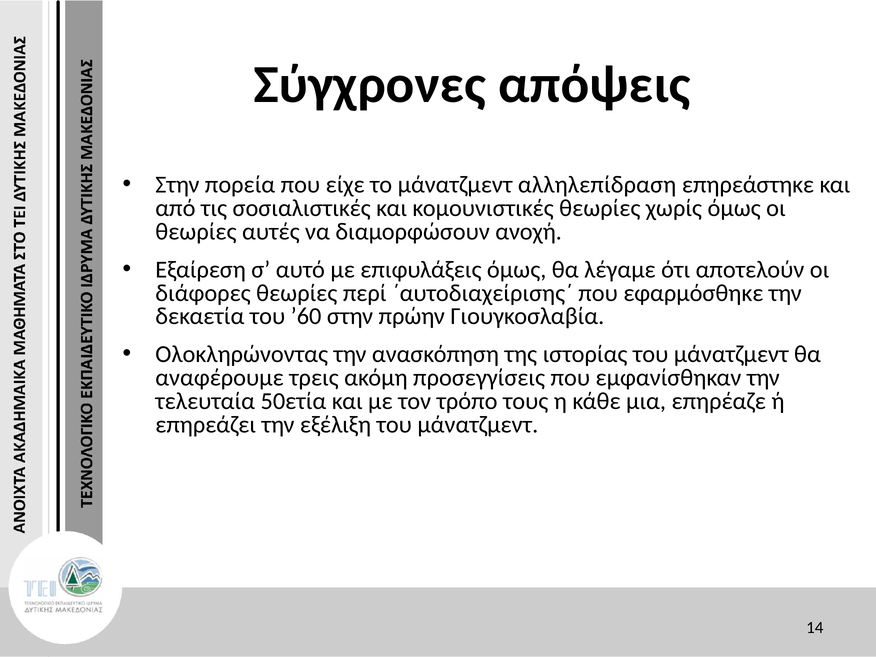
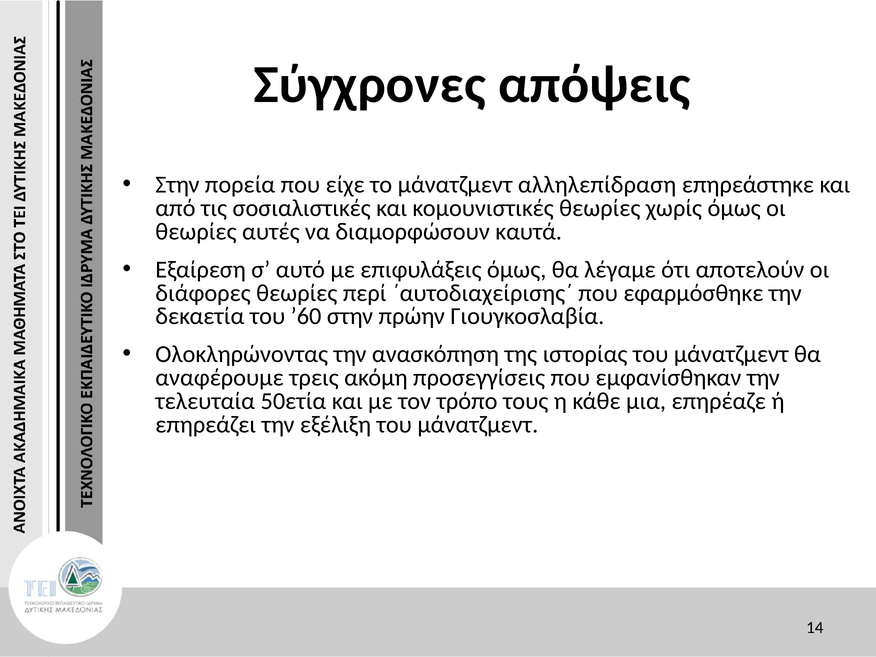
ανοχή: ανοχή -> καυτά (529, 232)
